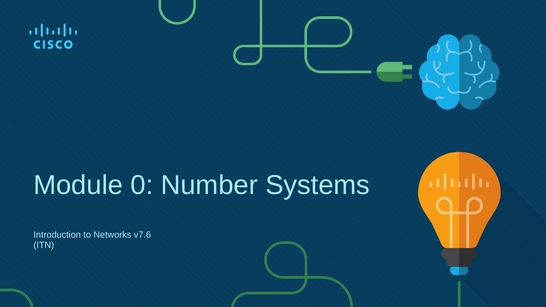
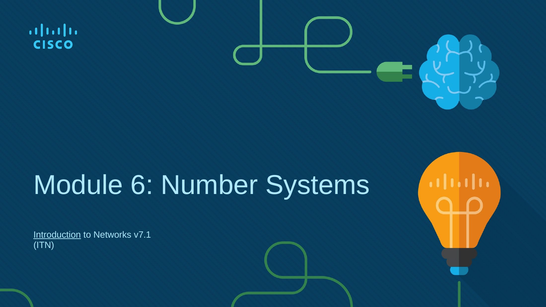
0: 0 -> 6 (142, 185)
Introduction underline: none -> present (57, 235)
v7.6: v7.6 -> v7.1 (142, 235)
